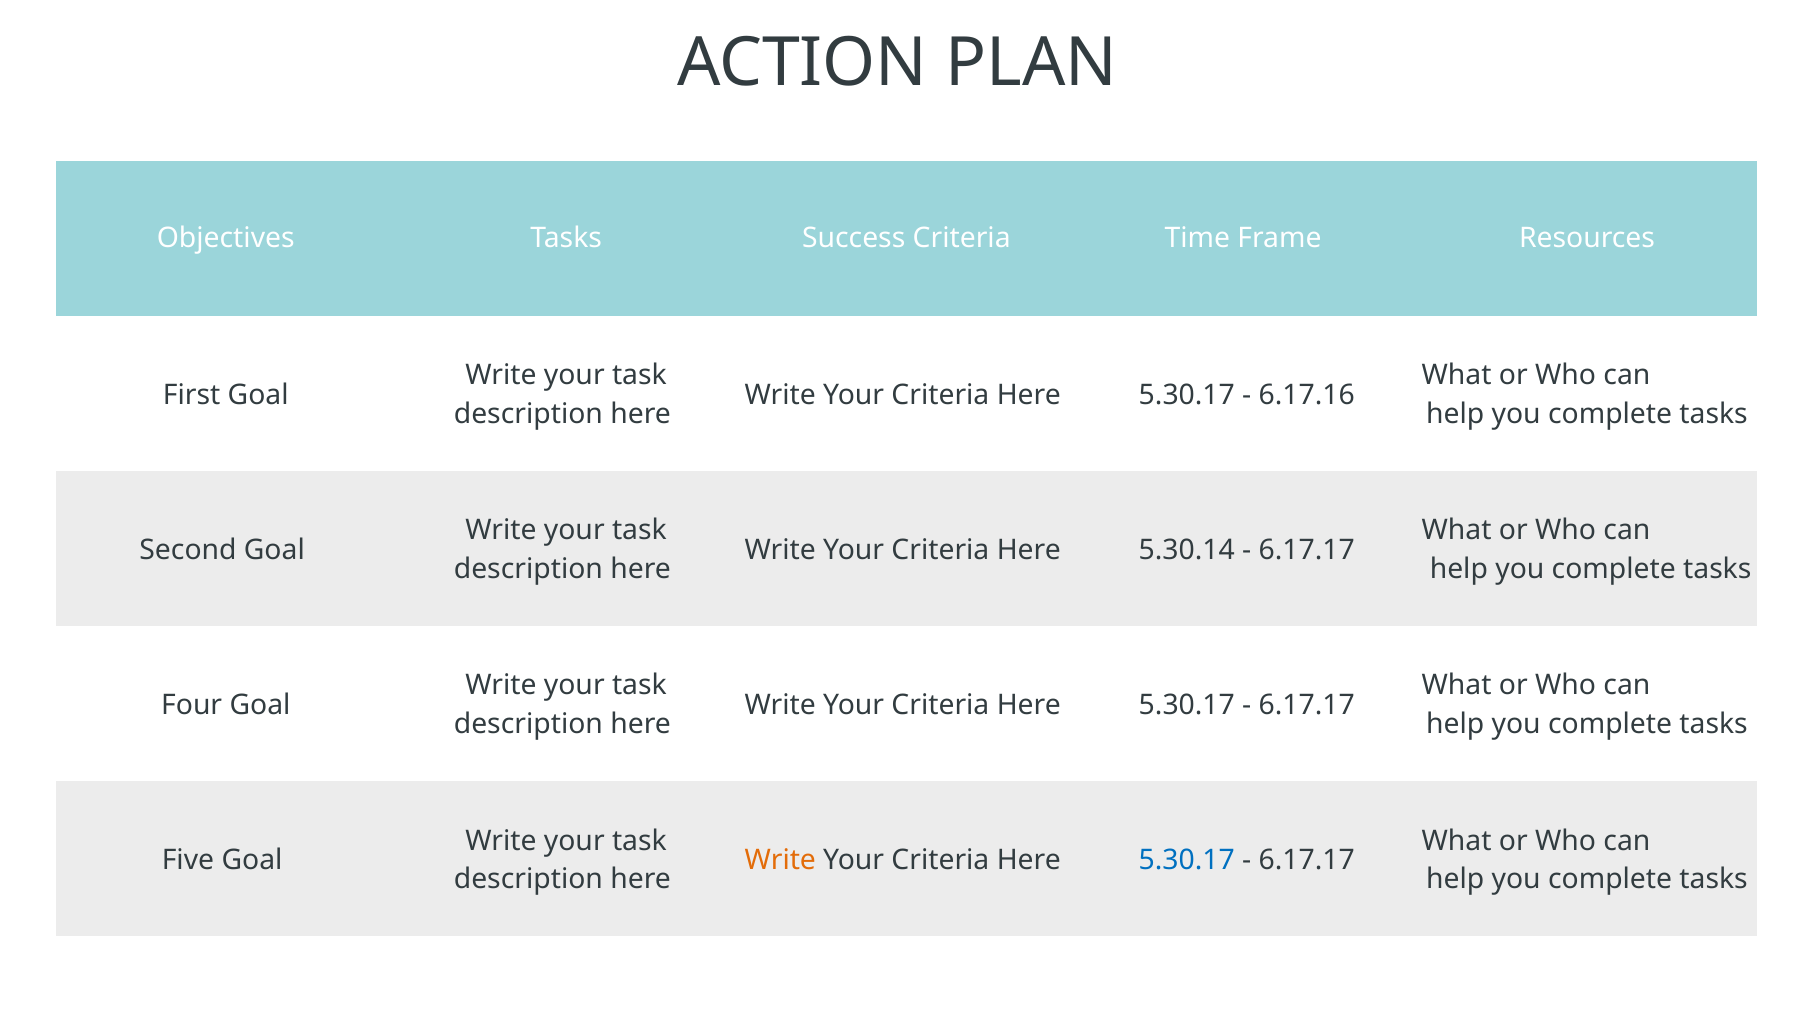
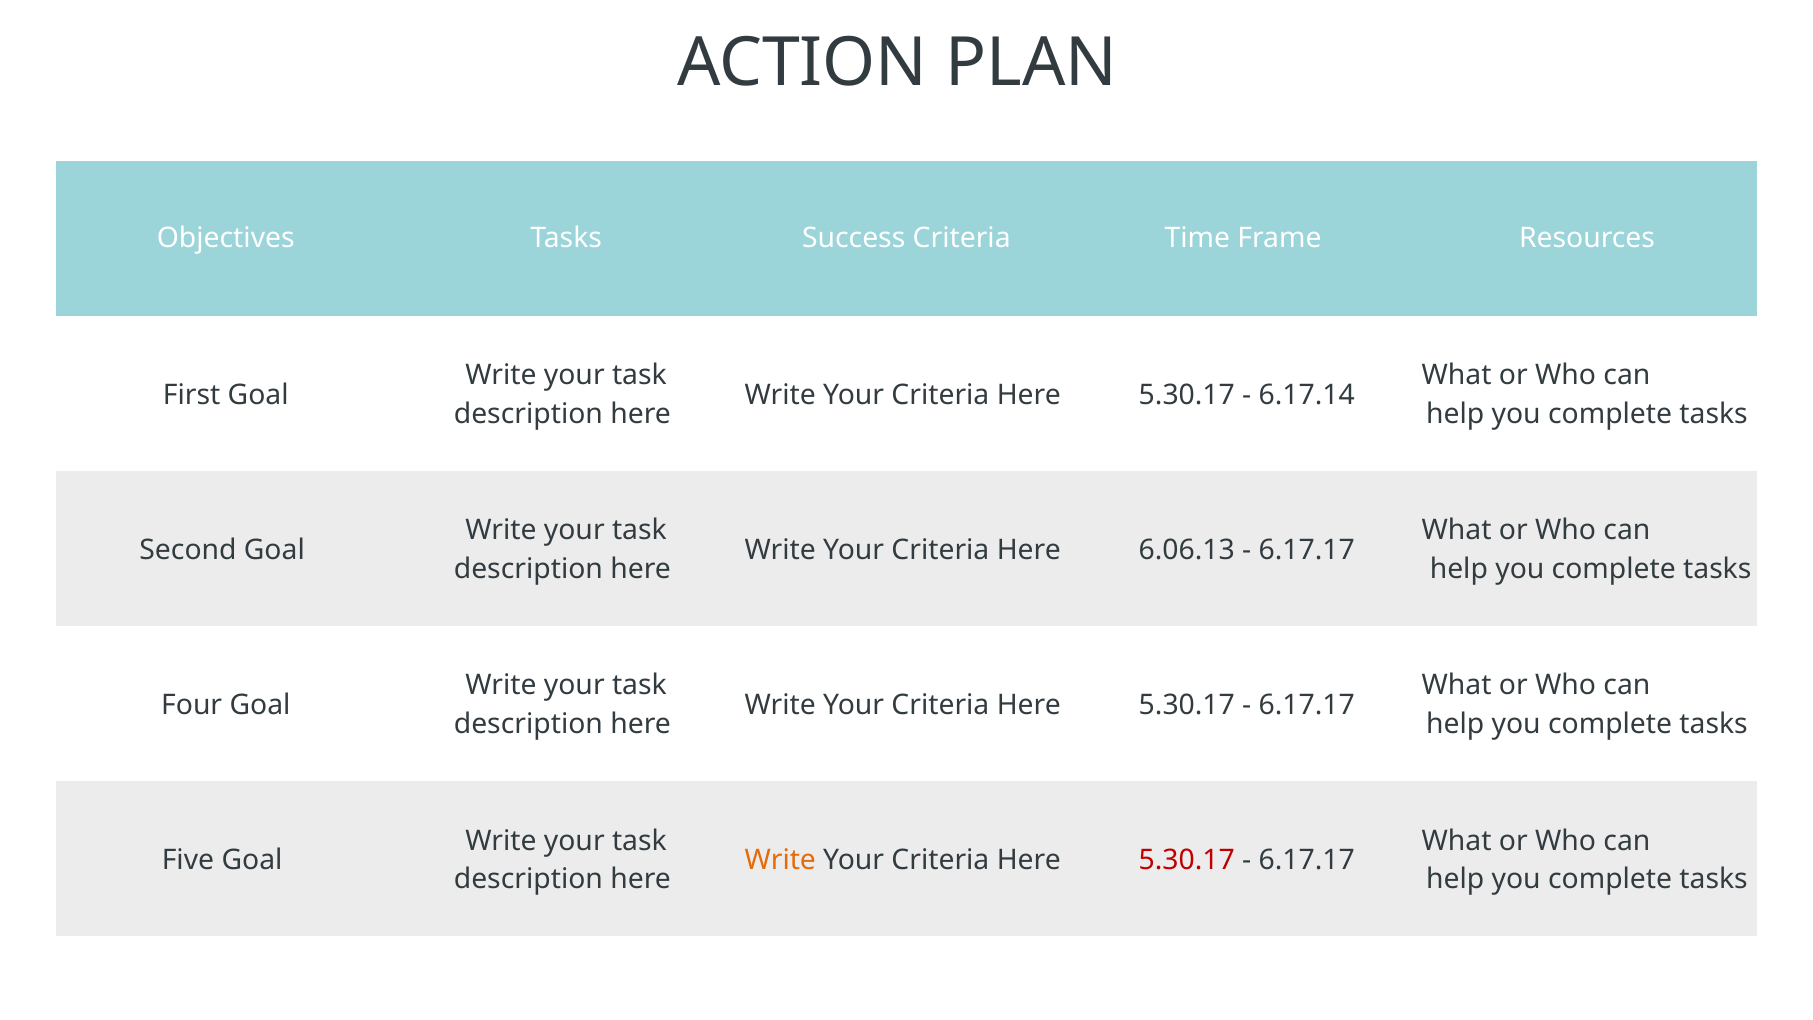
6.17.16: 6.17.16 -> 6.17.14 (1307, 395)
5.30.14: 5.30.14 -> 6.06.13 (1187, 550)
5.30.17 colour: blue -> red (1187, 860)
